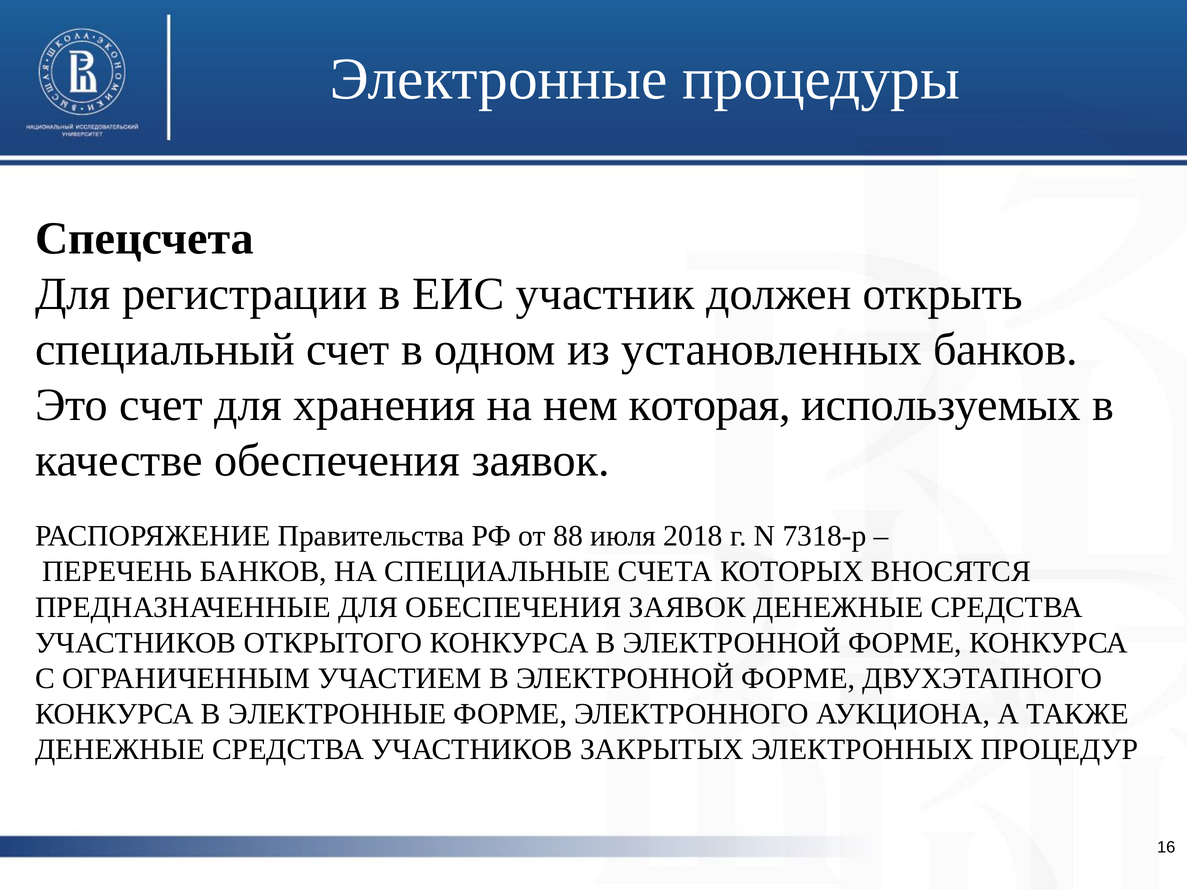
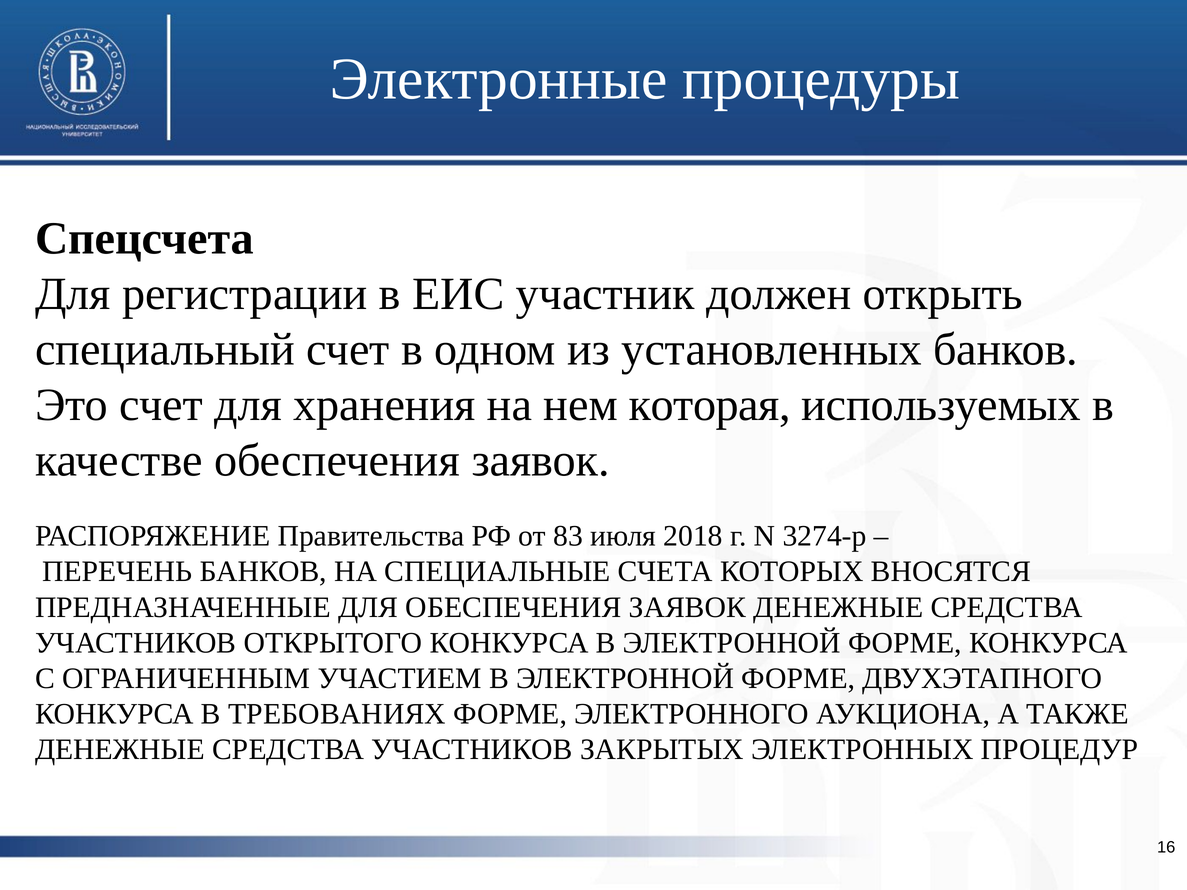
88: 88 -> 83 (568, 536)
7318-р: 7318-р -> 3274-р (825, 536)
В ЭЛЕКТРОННЫЕ: ЭЛЕКТРОННЫЕ -> ТРЕБОВАНИЯХ (337, 714)
